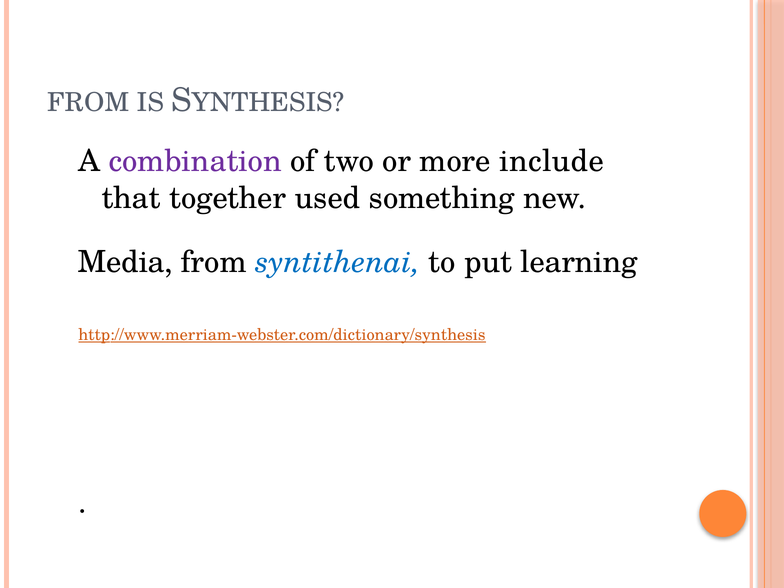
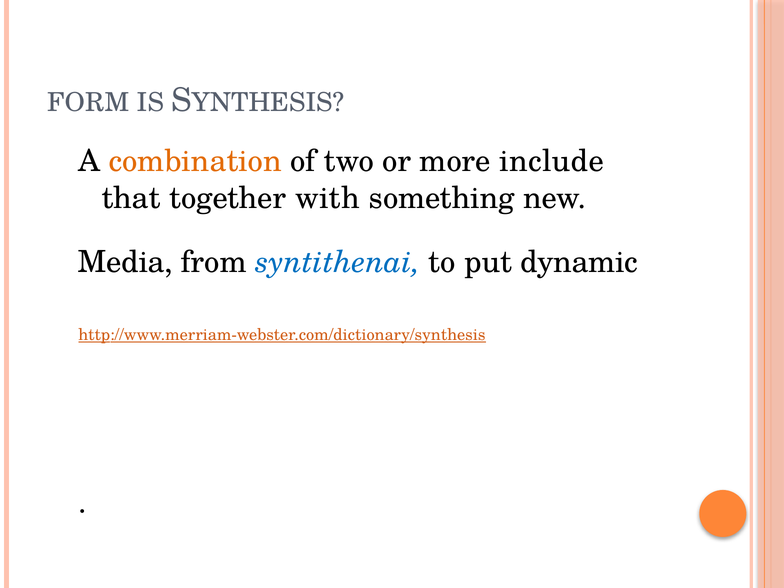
FROM: FROM -> FORM (88, 102)
combination colour: purple -> orange (195, 161)
used: used -> with (327, 198)
learning: learning -> dynamic (579, 262)
